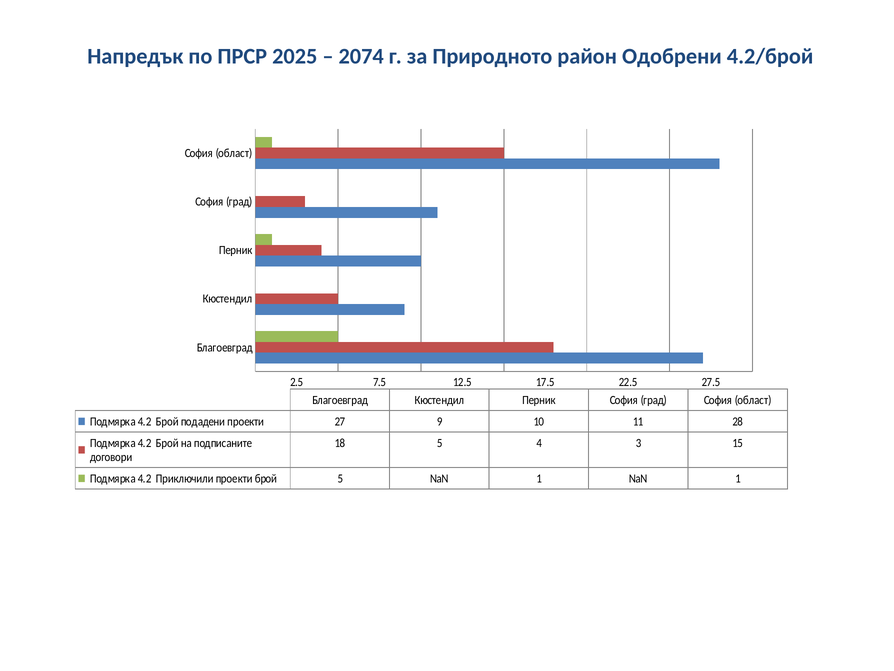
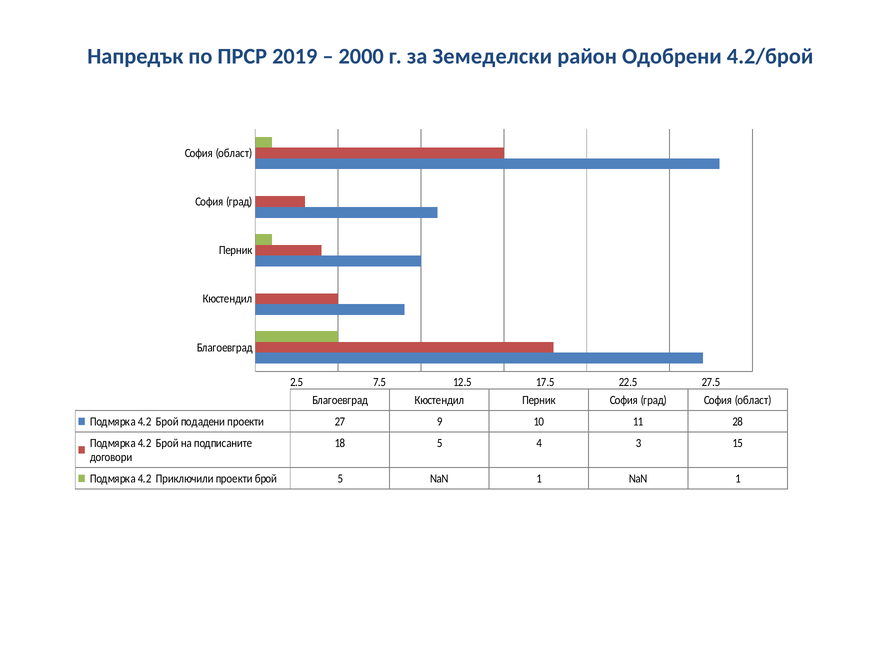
2025: 2025 -> 2019 (295, 56)
2074: 2074 -> 2000 (361, 56)
Природното: Природното -> Земеделски (492, 56)
